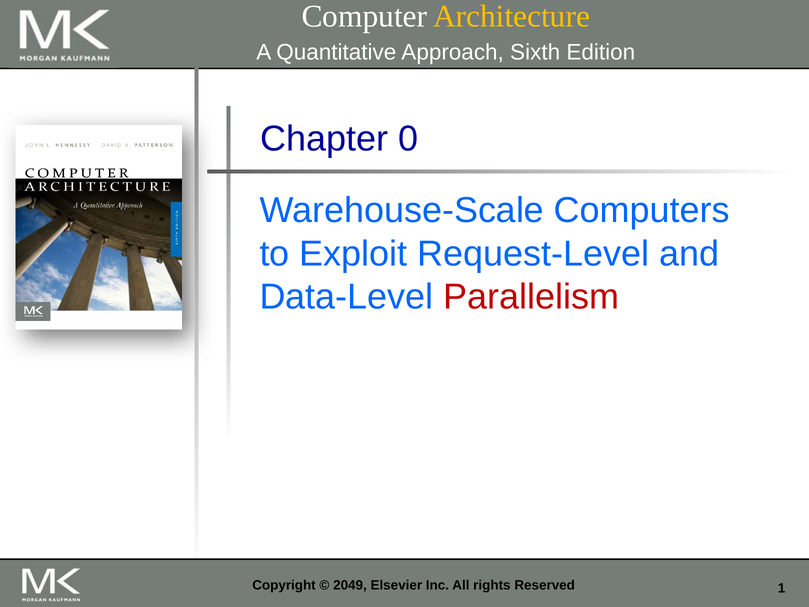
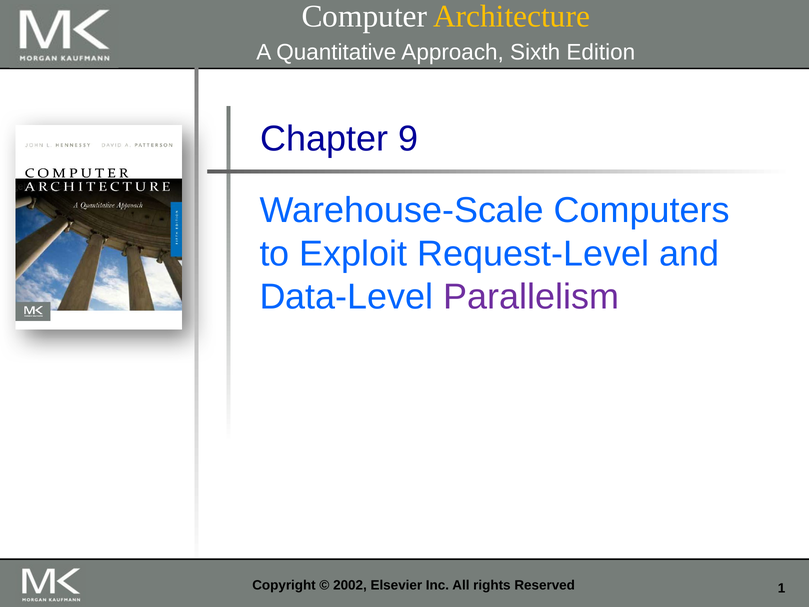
0: 0 -> 9 (408, 139)
Parallelism colour: red -> purple (531, 297)
2049: 2049 -> 2002 (350, 585)
